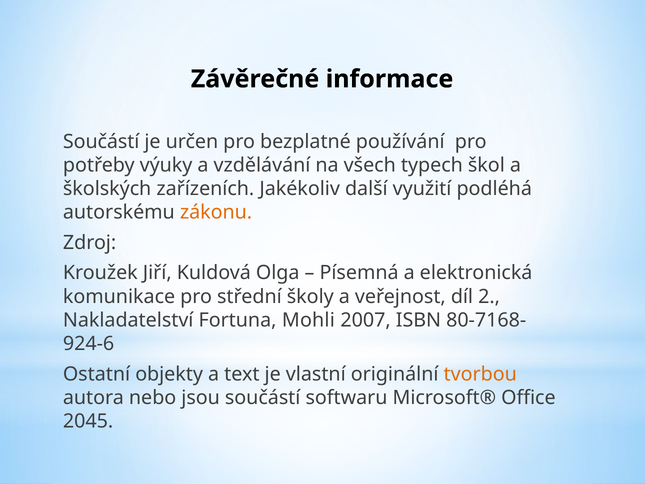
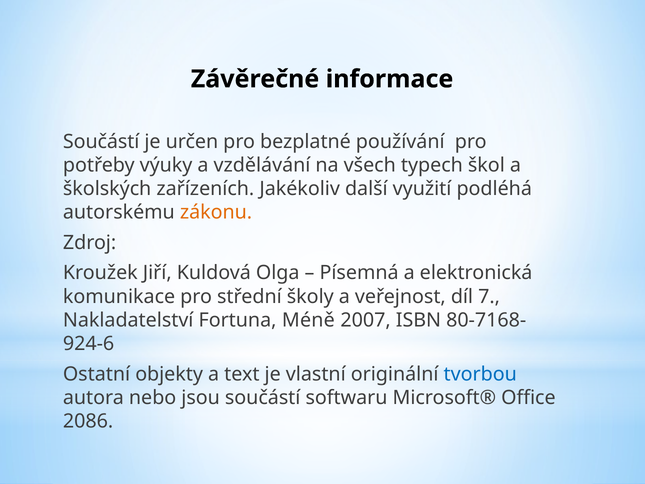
2: 2 -> 7 (489, 296)
Mohli: Mohli -> Méně (308, 320)
tvorbou colour: orange -> blue (480, 374)
2045: 2045 -> 2086 (88, 421)
